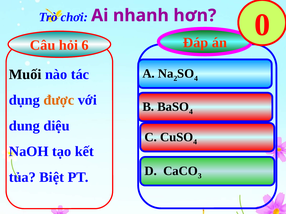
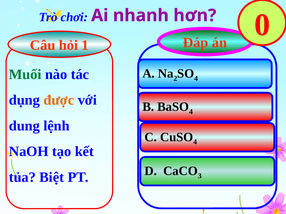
6: 6 -> 1 (85, 45)
Muối colour: black -> green (25, 75)
diệu: diệu -> lệnh (57, 126)
